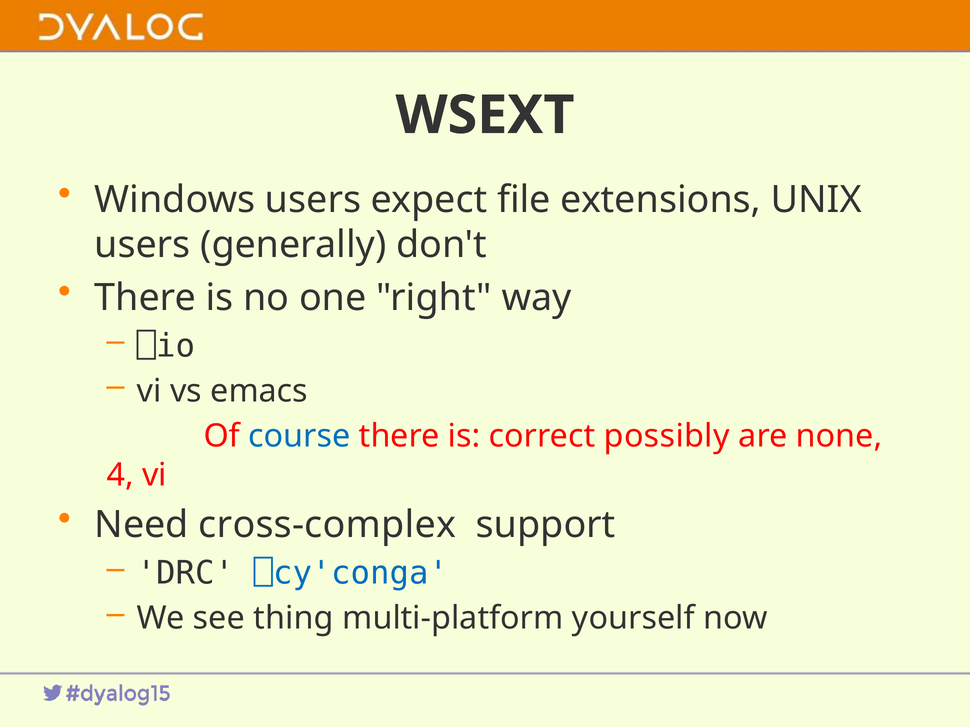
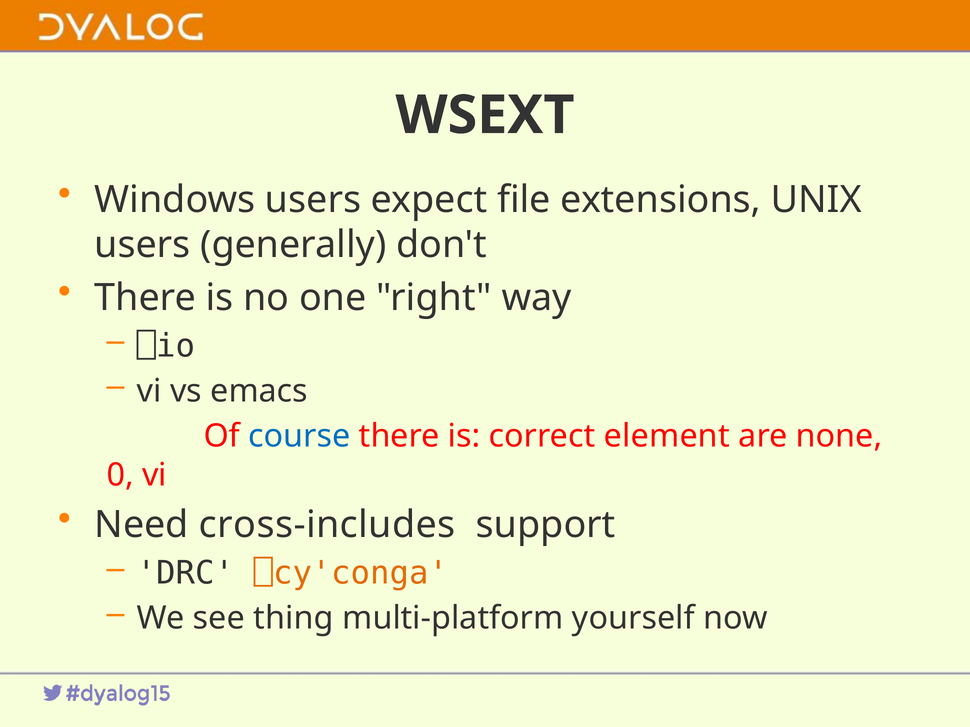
possibly: possibly -> element (667, 437)
4: 4 -> 0 (120, 475)
cross-complex: cross-complex -> cross-includes (327, 525)
⎕cy'conga colour: blue -> orange (351, 574)
